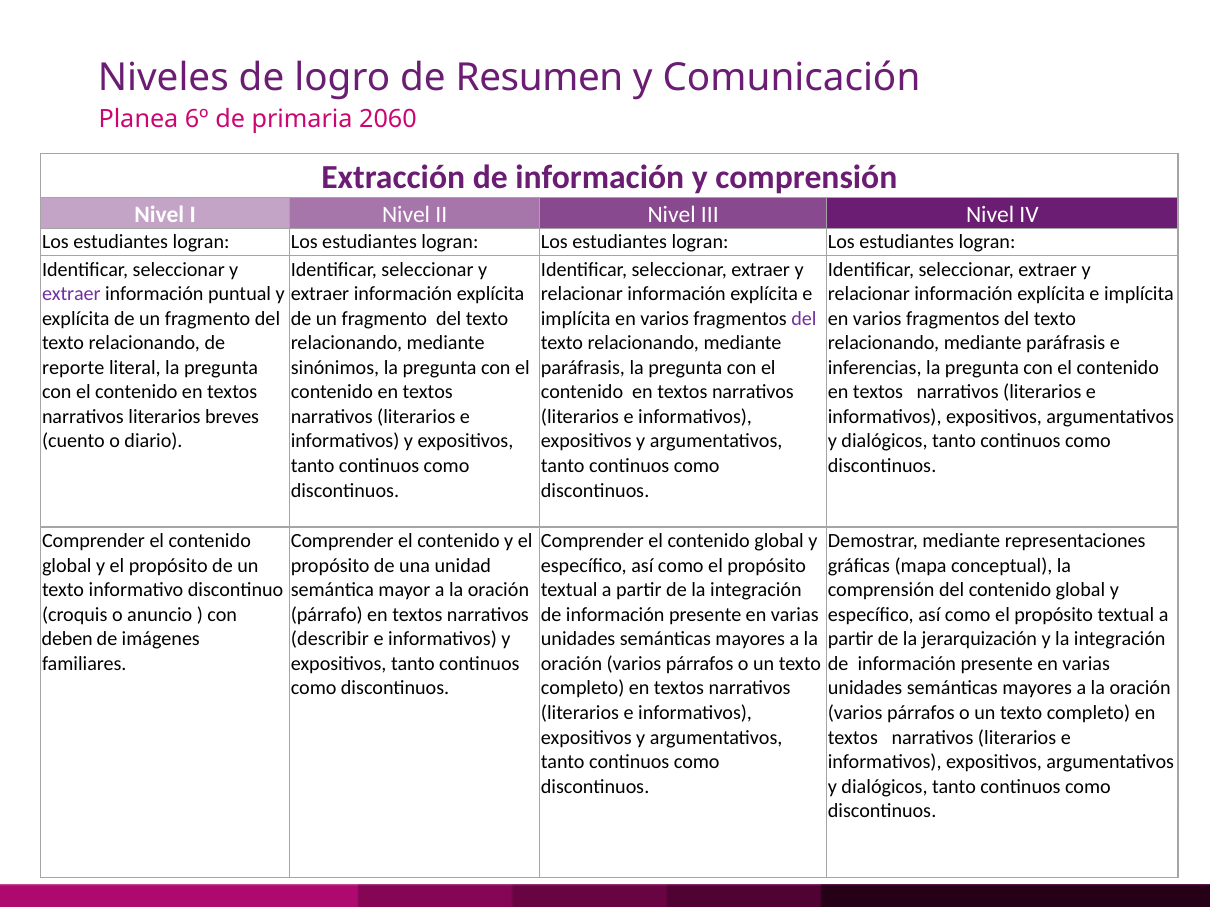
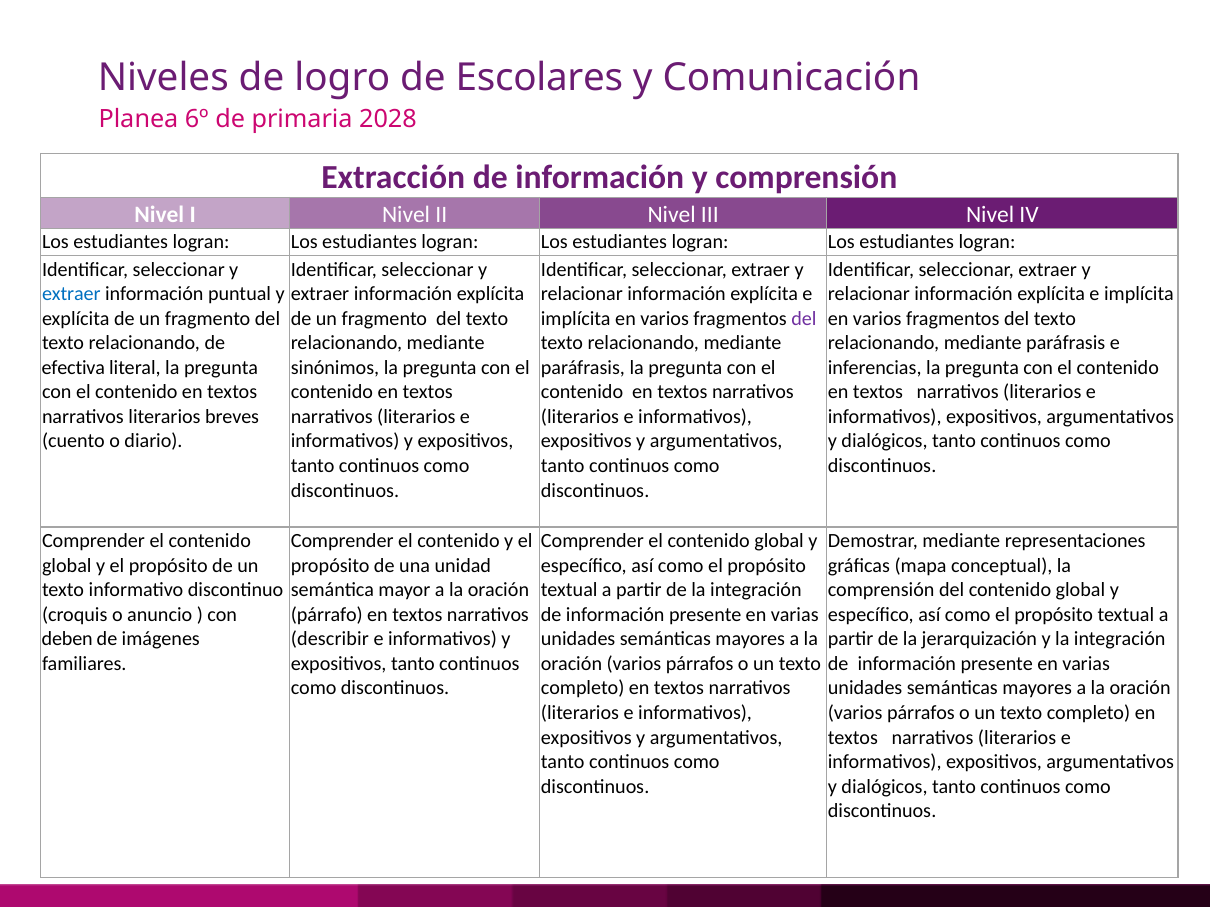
Resumen: Resumen -> Escolares (539, 78)
2060: 2060 -> 2028 (388, 119)
extraer colour: purple -> blue (71, 294)
reporte: reporte -> efectiva (73, 368)
